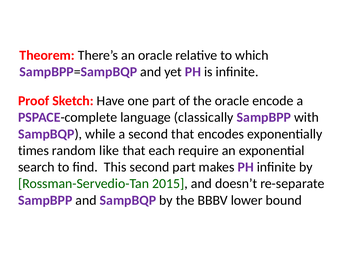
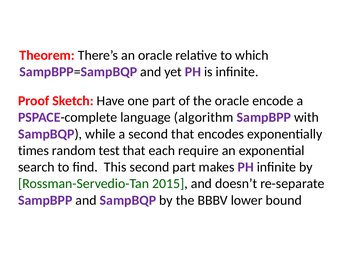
classically: classically -> algorithm (204, 118)
like: like -> test (109, 151)
